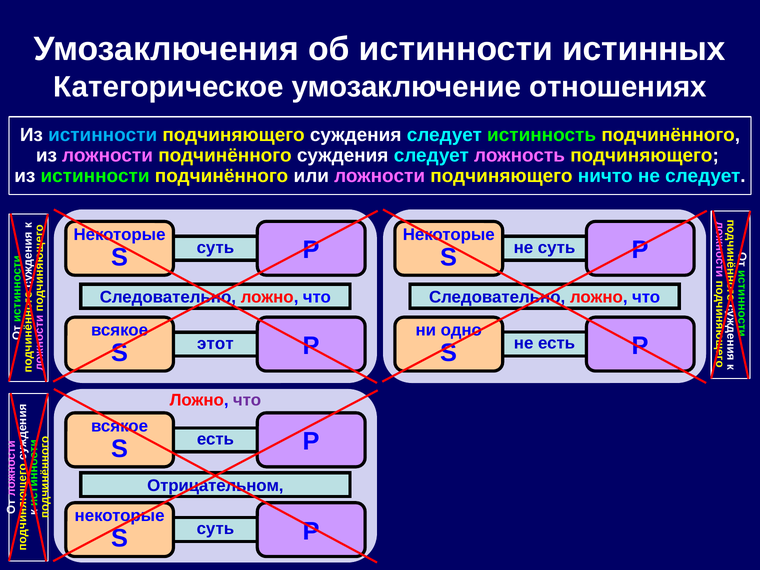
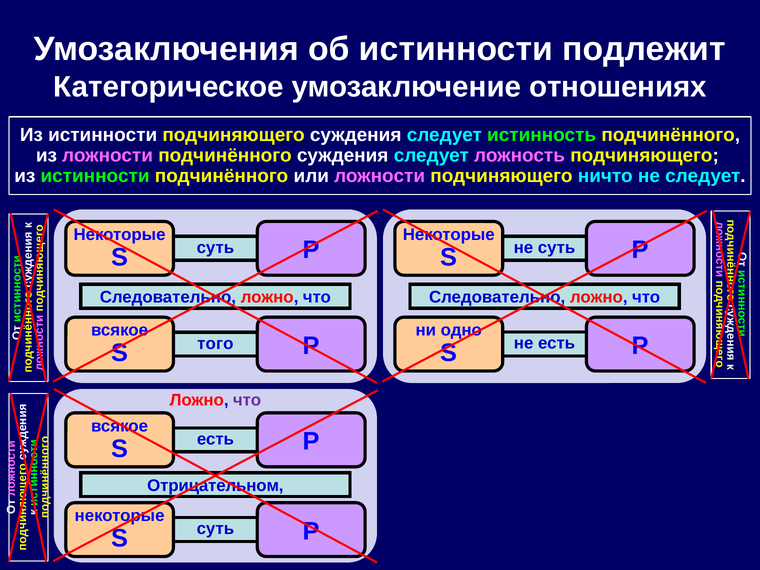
истинных: истинных -> подлежит (644, 49)
истинности colour: light blue -> white (103, 135)
этот: этот -> того (215, 343)
